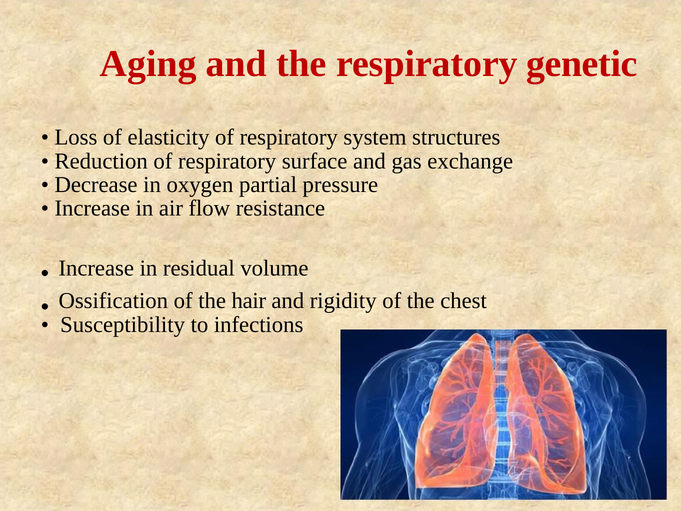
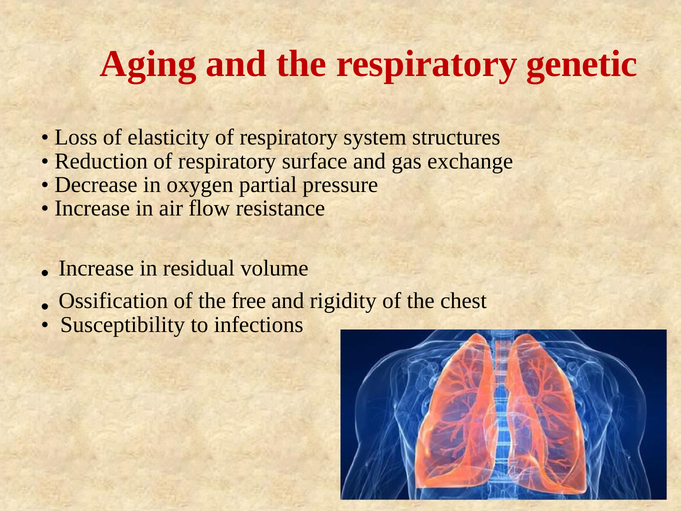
hair: hair -> free (249, 301)
